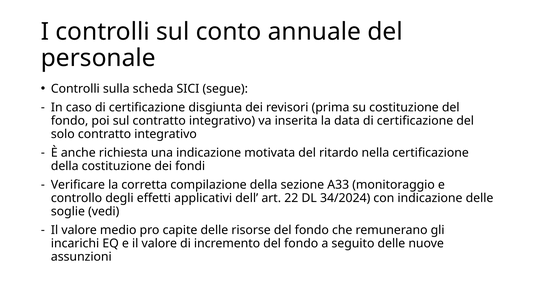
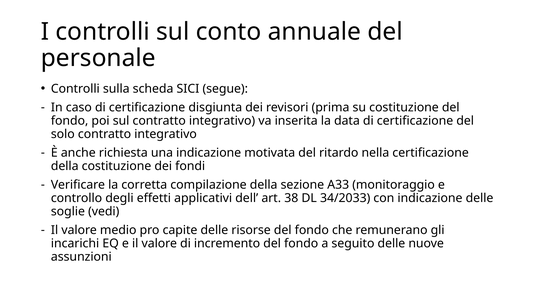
22: 22 -> 38 (291, 198)
34/2024: 34/2024 -> 34/2033 (345, 198)
